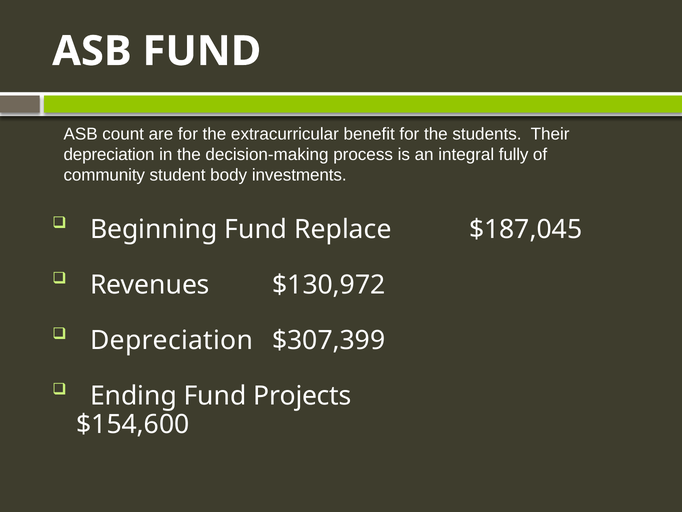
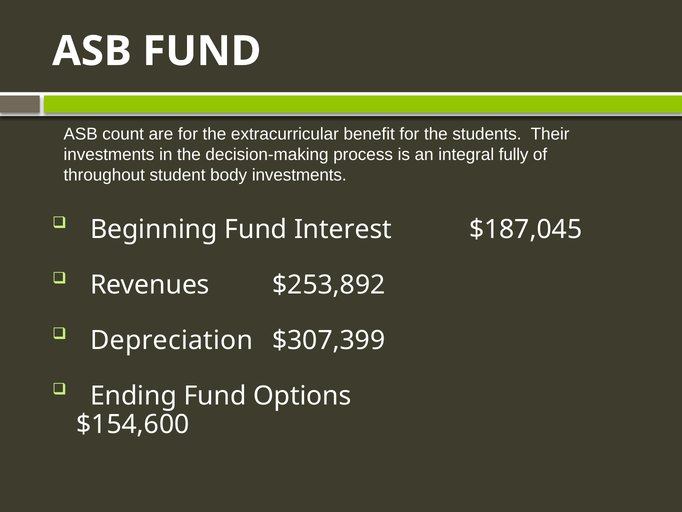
depreciation: depreciation -> investments (109, 155)
community: community -> throughout (104, 175)
Replace: Replace -> Interest (343, 229)
$130,972: $130,972 -> $253,892 (329, 285)
Projects: Projects -> Options (302, 396)
